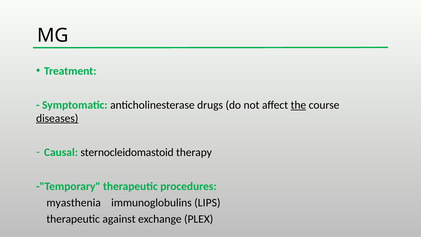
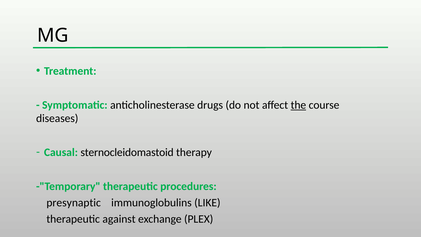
diseases underline: present -> none (57, 118)
myasthenia: myasthenia -> presynaptic (74, 203)
LIPS: LIPS -> LIKE (207, 203)
